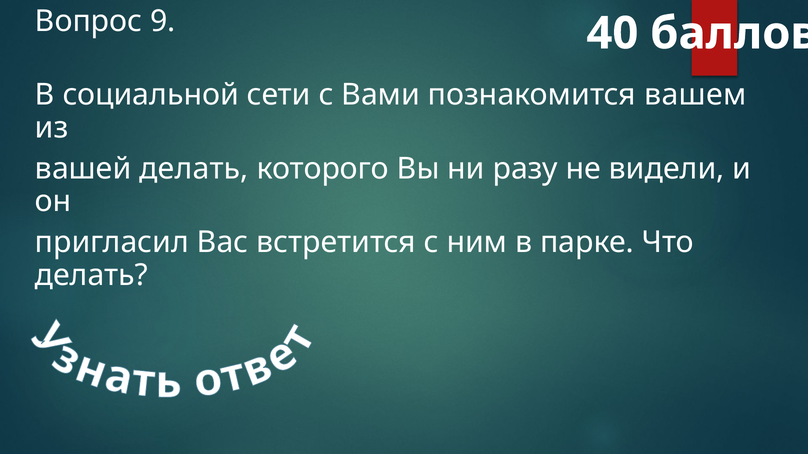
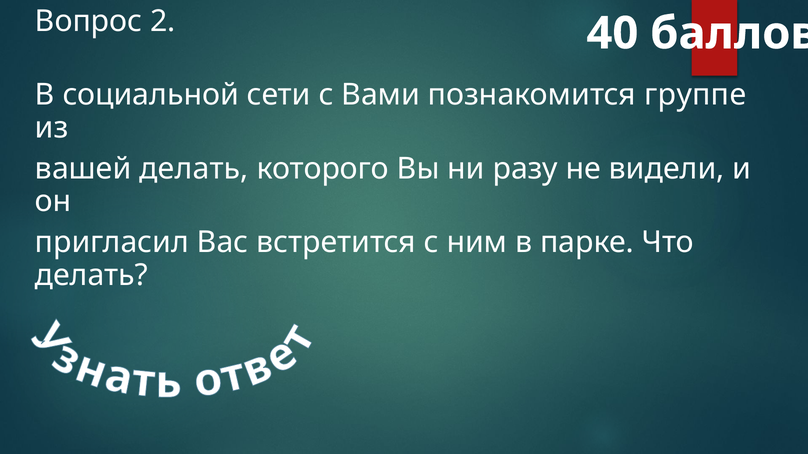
9: 9 -> 2 (163, 21)
вашем: вашем -> группе (695, 95)
